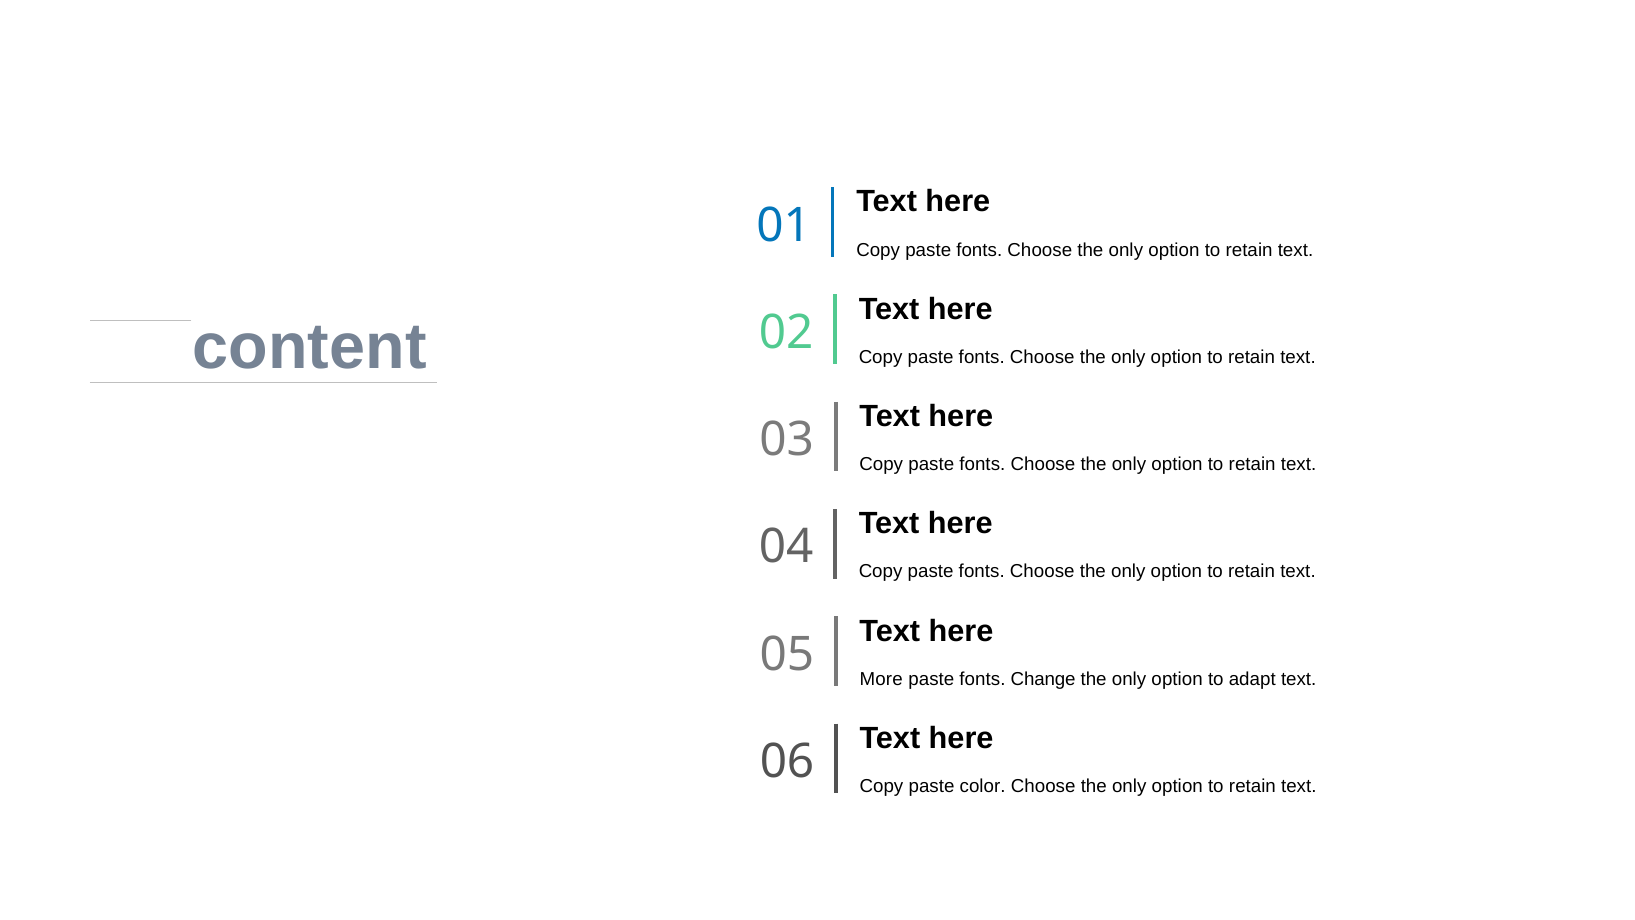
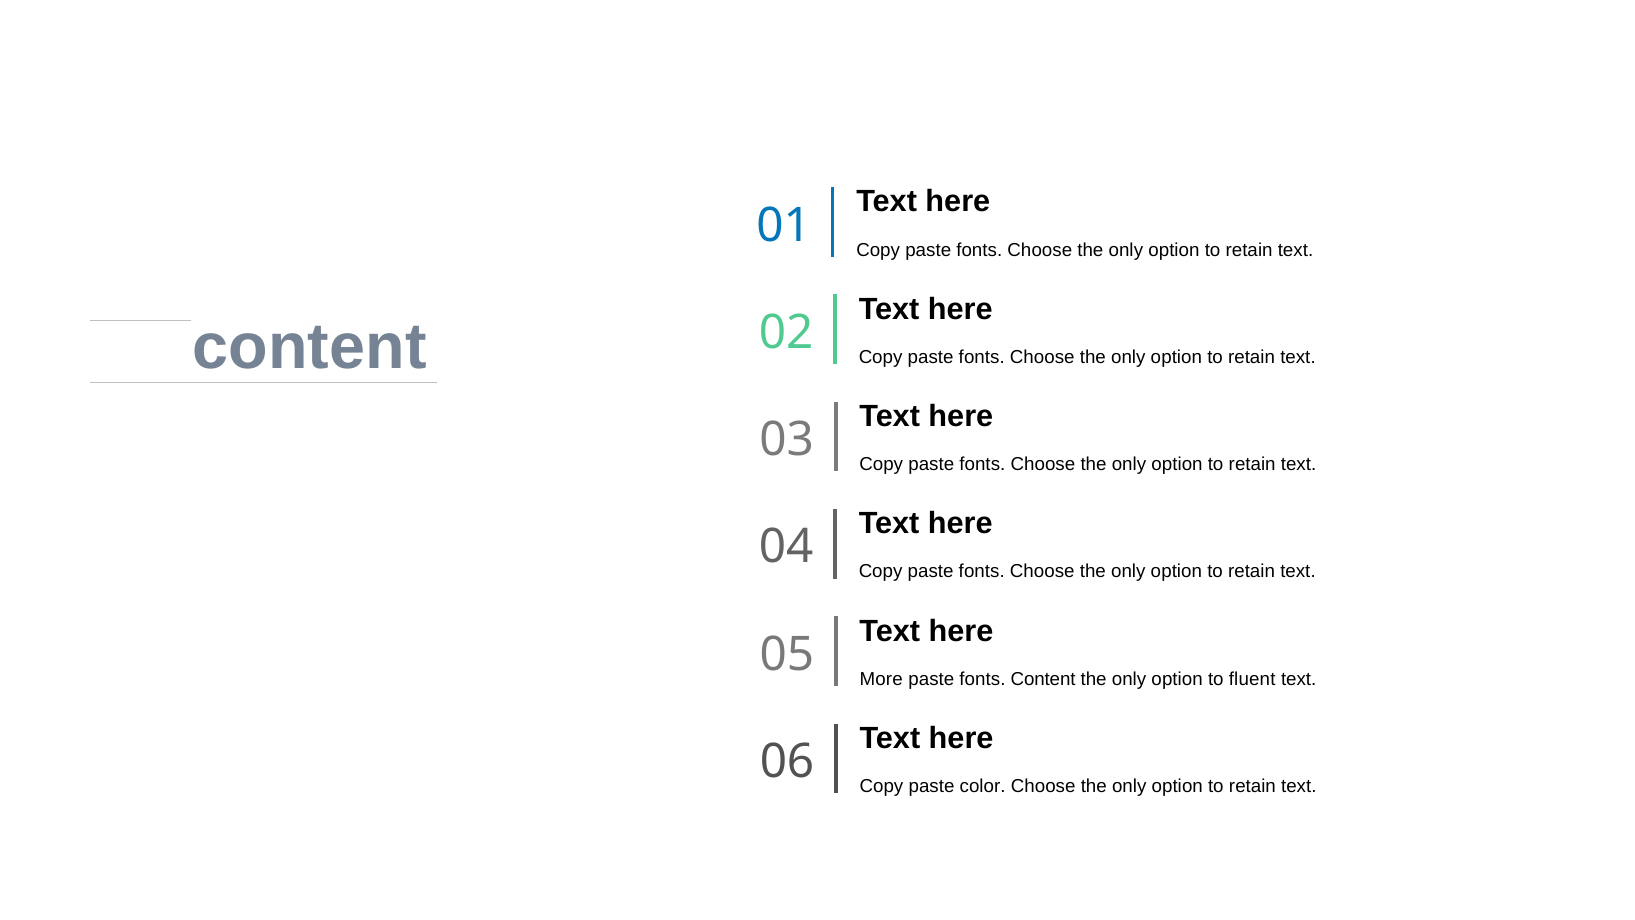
fonts Change: Change -> Content (1043, 679)
adapt: adapt -> fluent (1252, 679)
